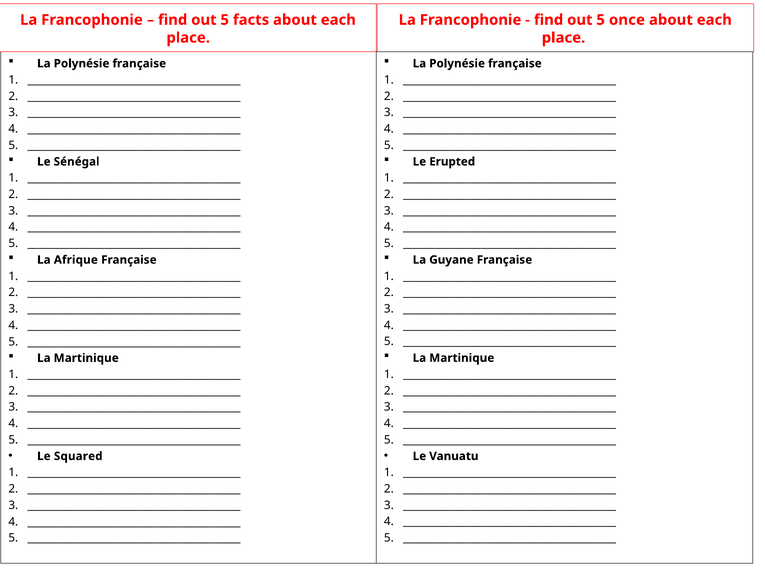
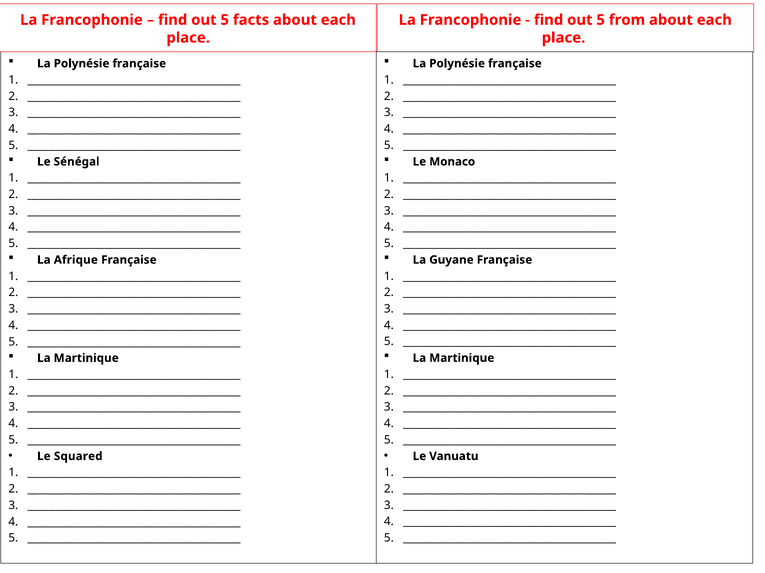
once: once -> from (627, 20)
Erupted: Erupted -> Monaco (452, 162)
